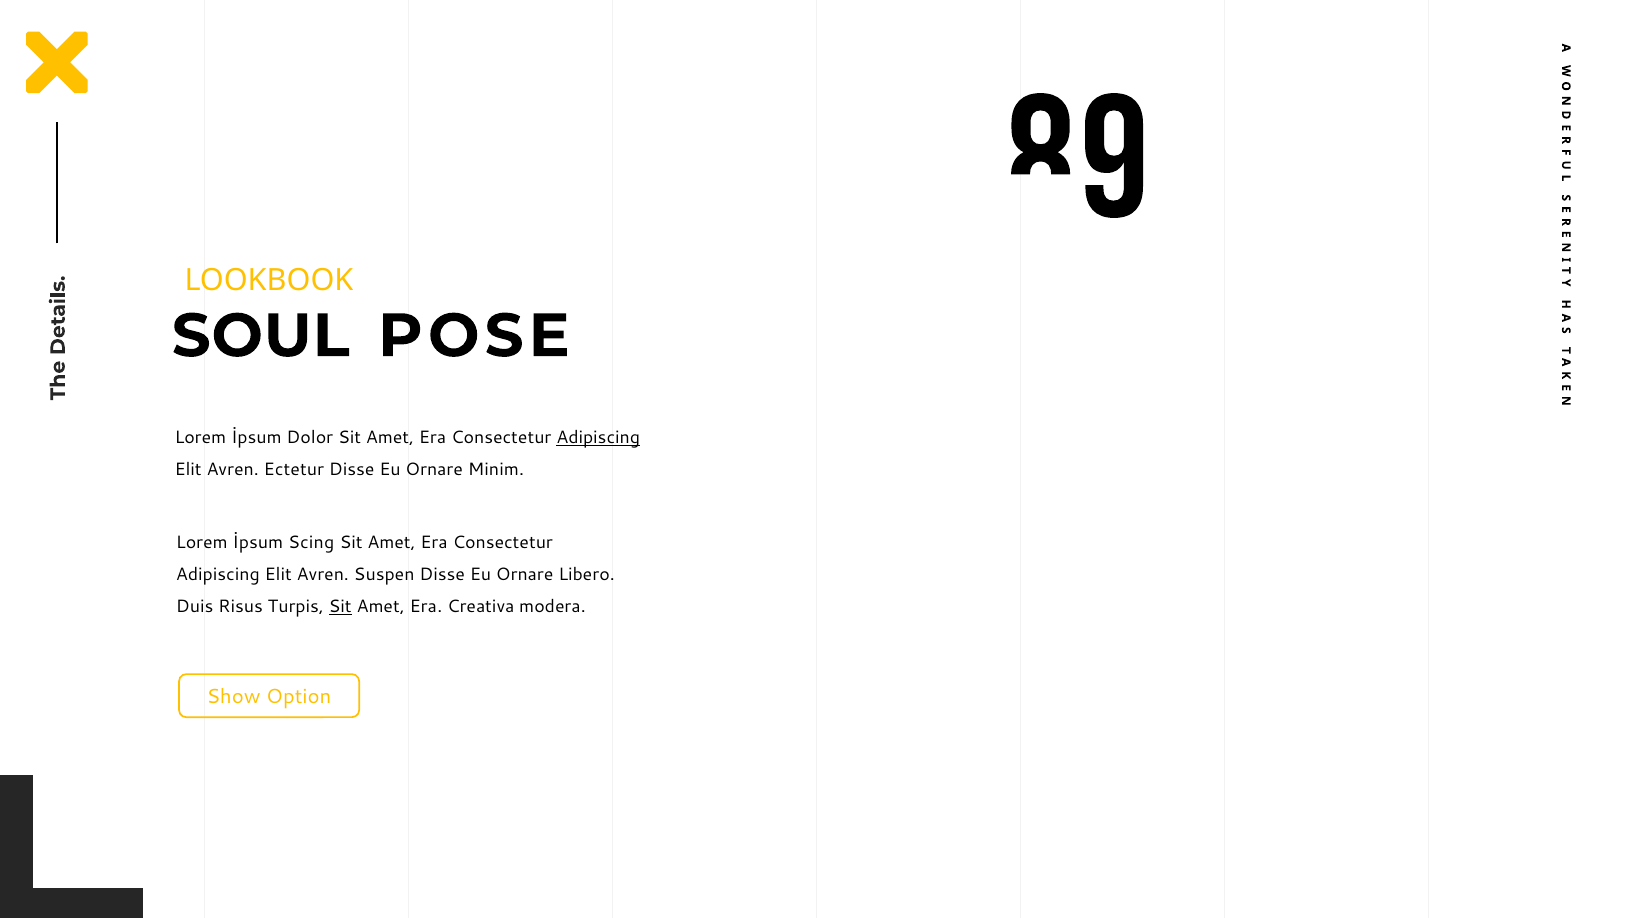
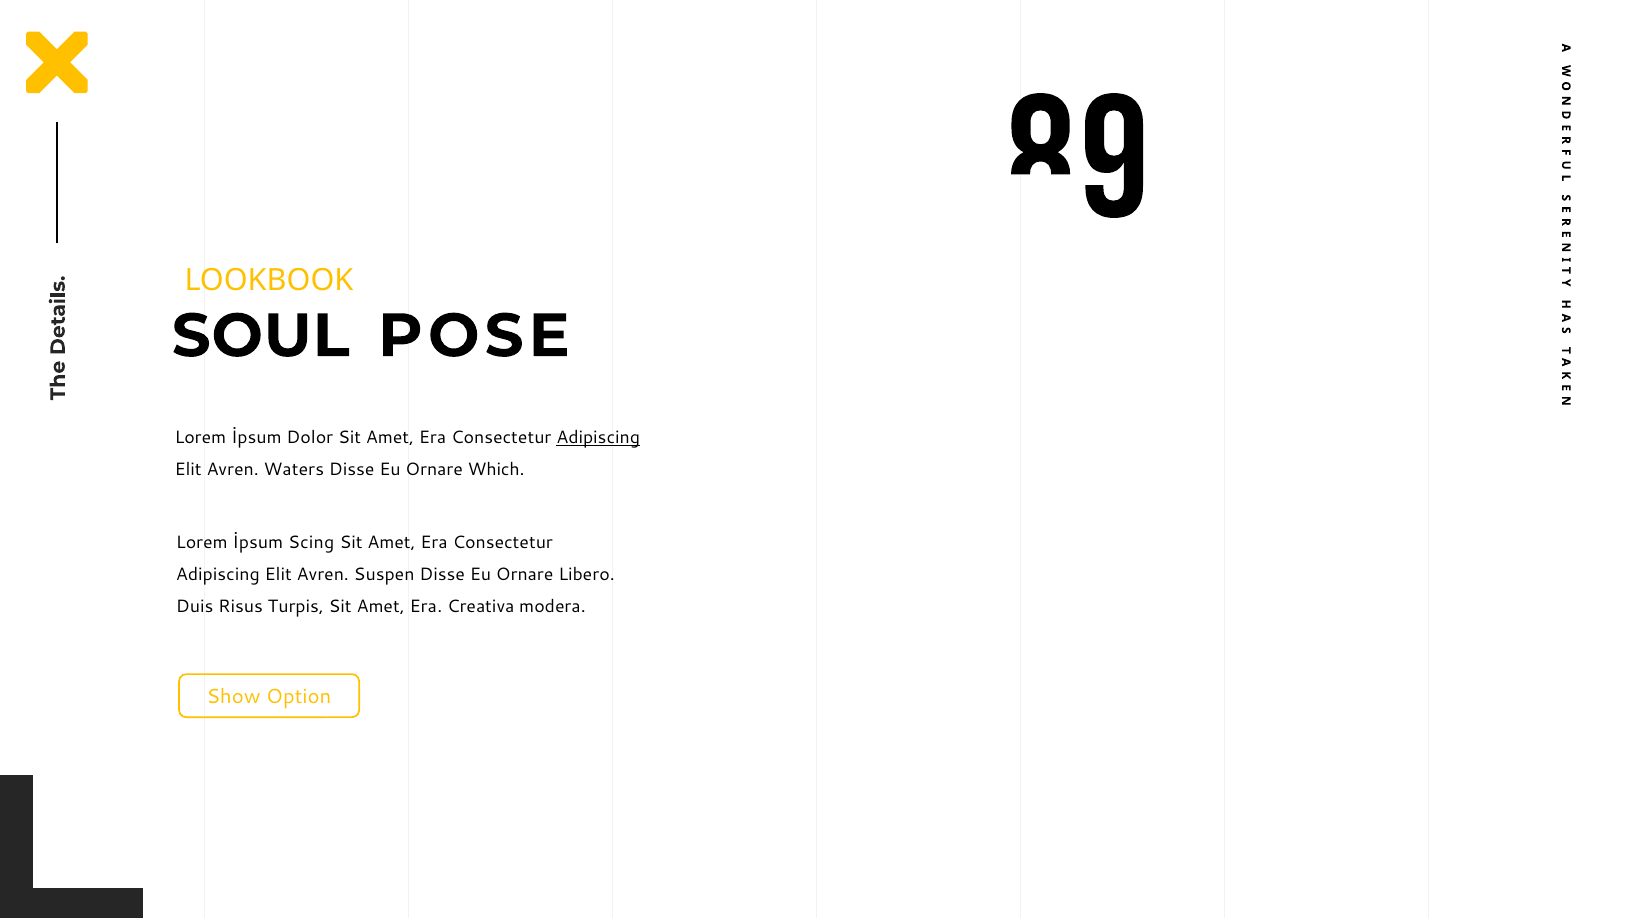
Ectetur: Ectetur -> Waters (294, 470)
Minim: Minim -> Which (496, 470)
Sit underline: present -> none (340, 607)
